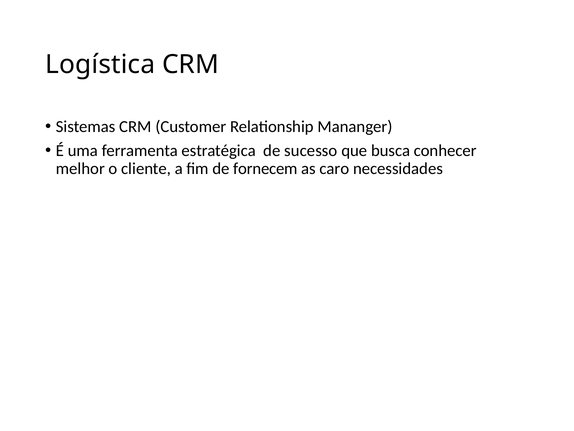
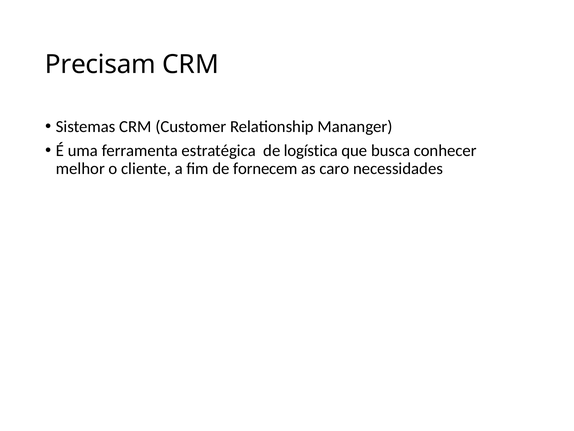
Logística: Logística -> Precisam (100, 64)
sucesso: sucesso -> logística (311, 150)
